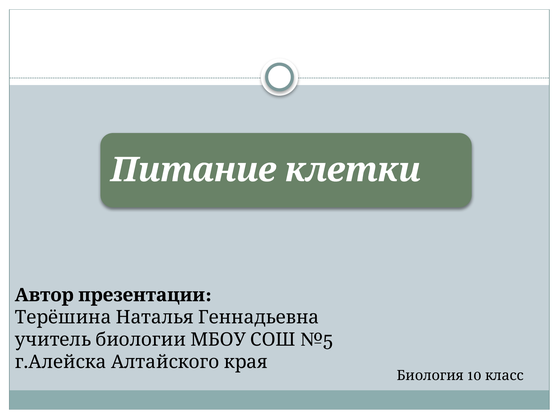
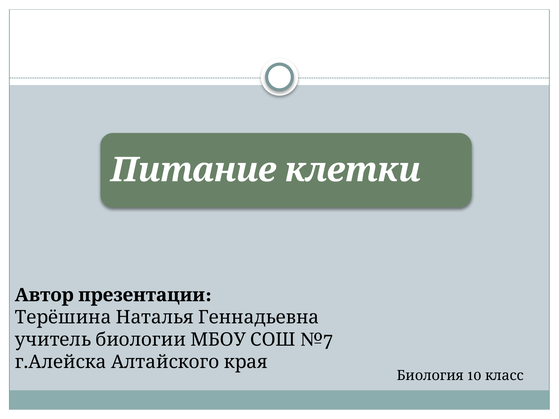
№5: №5 -> №7 (317, 340)
